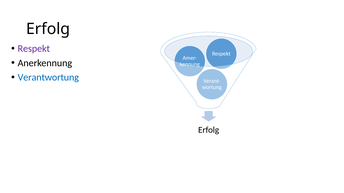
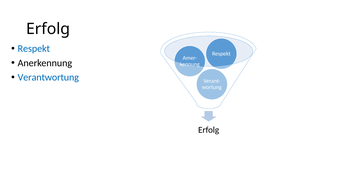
Respekt colour: purple -> blue (34, 49)
